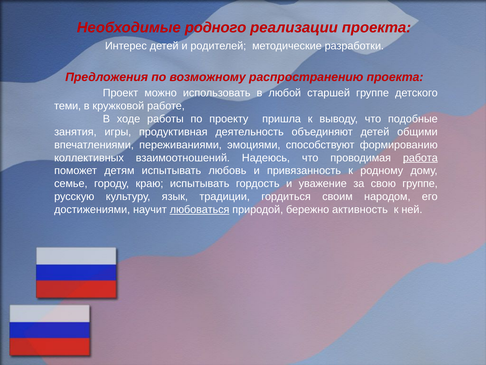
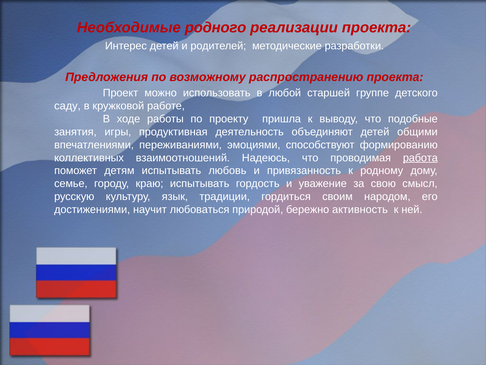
теми: теми -> саду (67, 106)
свою группе: группе -> смысл (420, 183)
любоваться underline: present -> none (200, 209)
